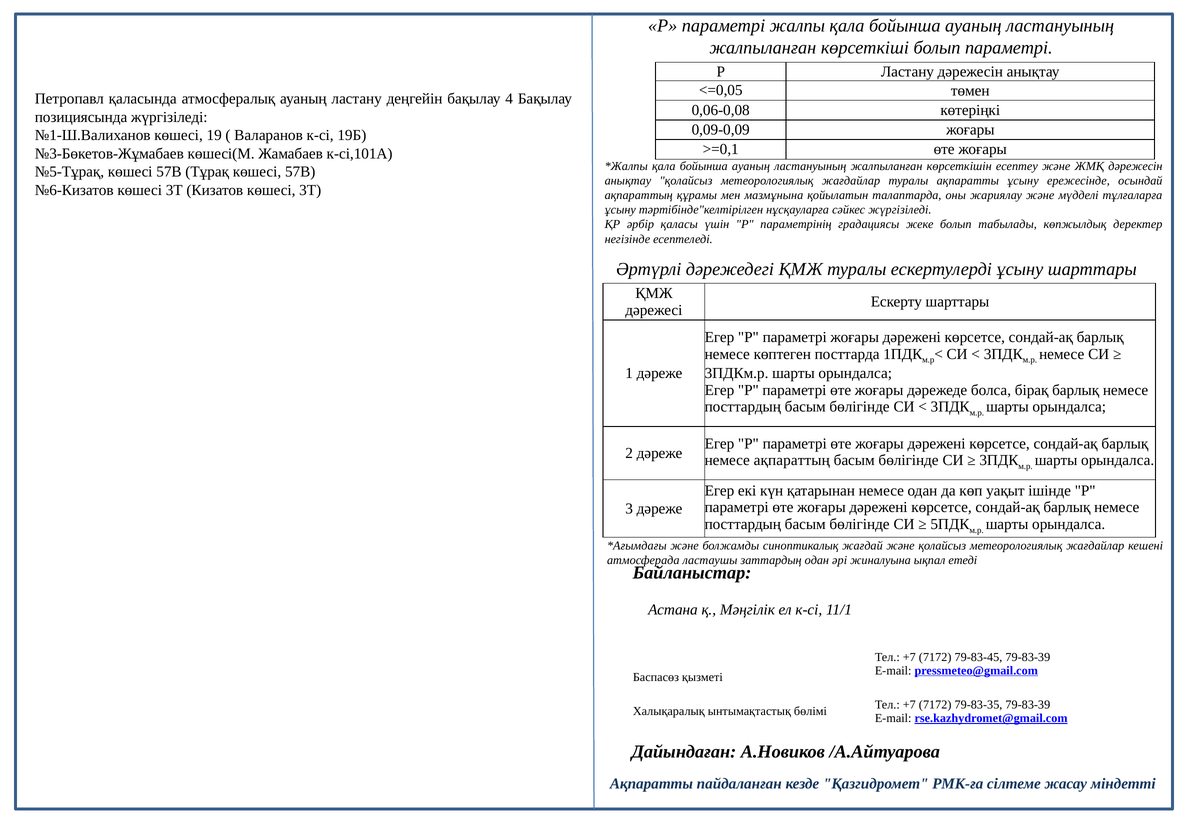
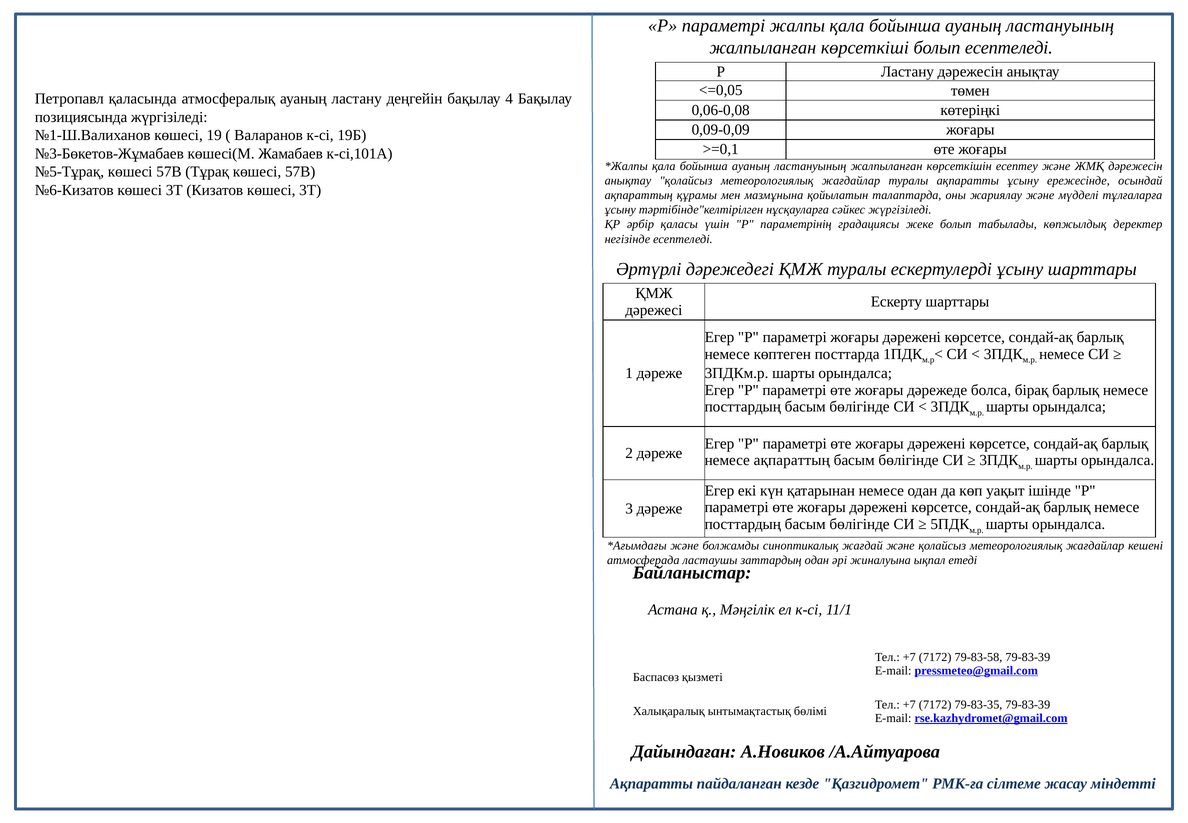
болып параметрі: параметрі -> есептеледі (1009, 48)
79-83-45: 79-83-45 -> 79-83-58 (978, 657)
